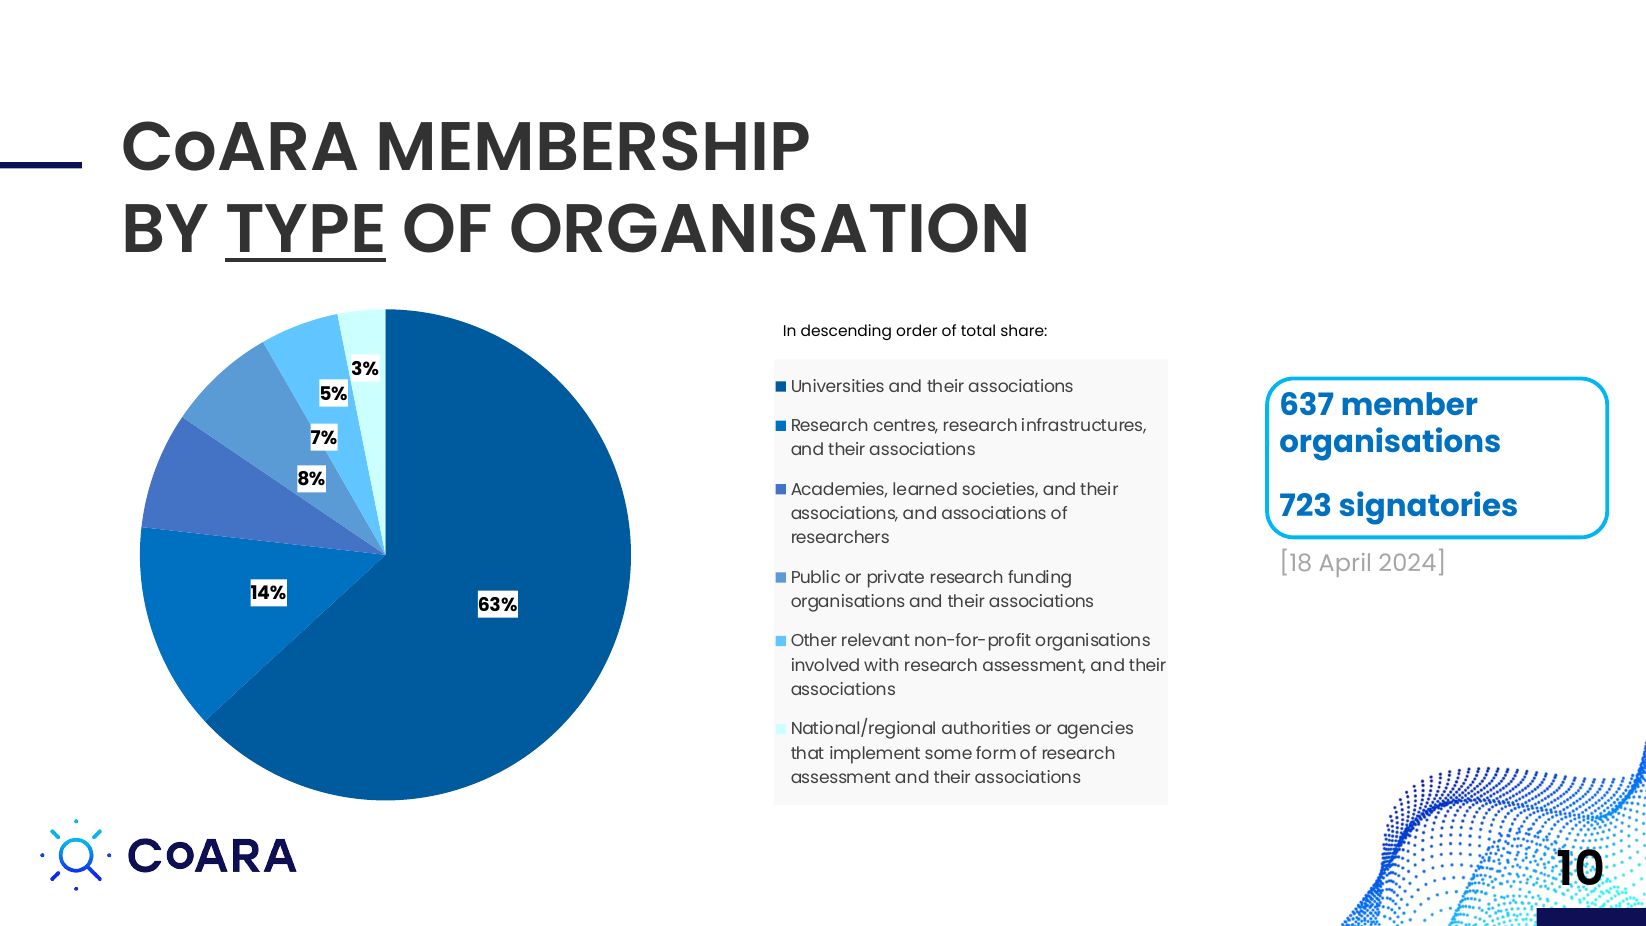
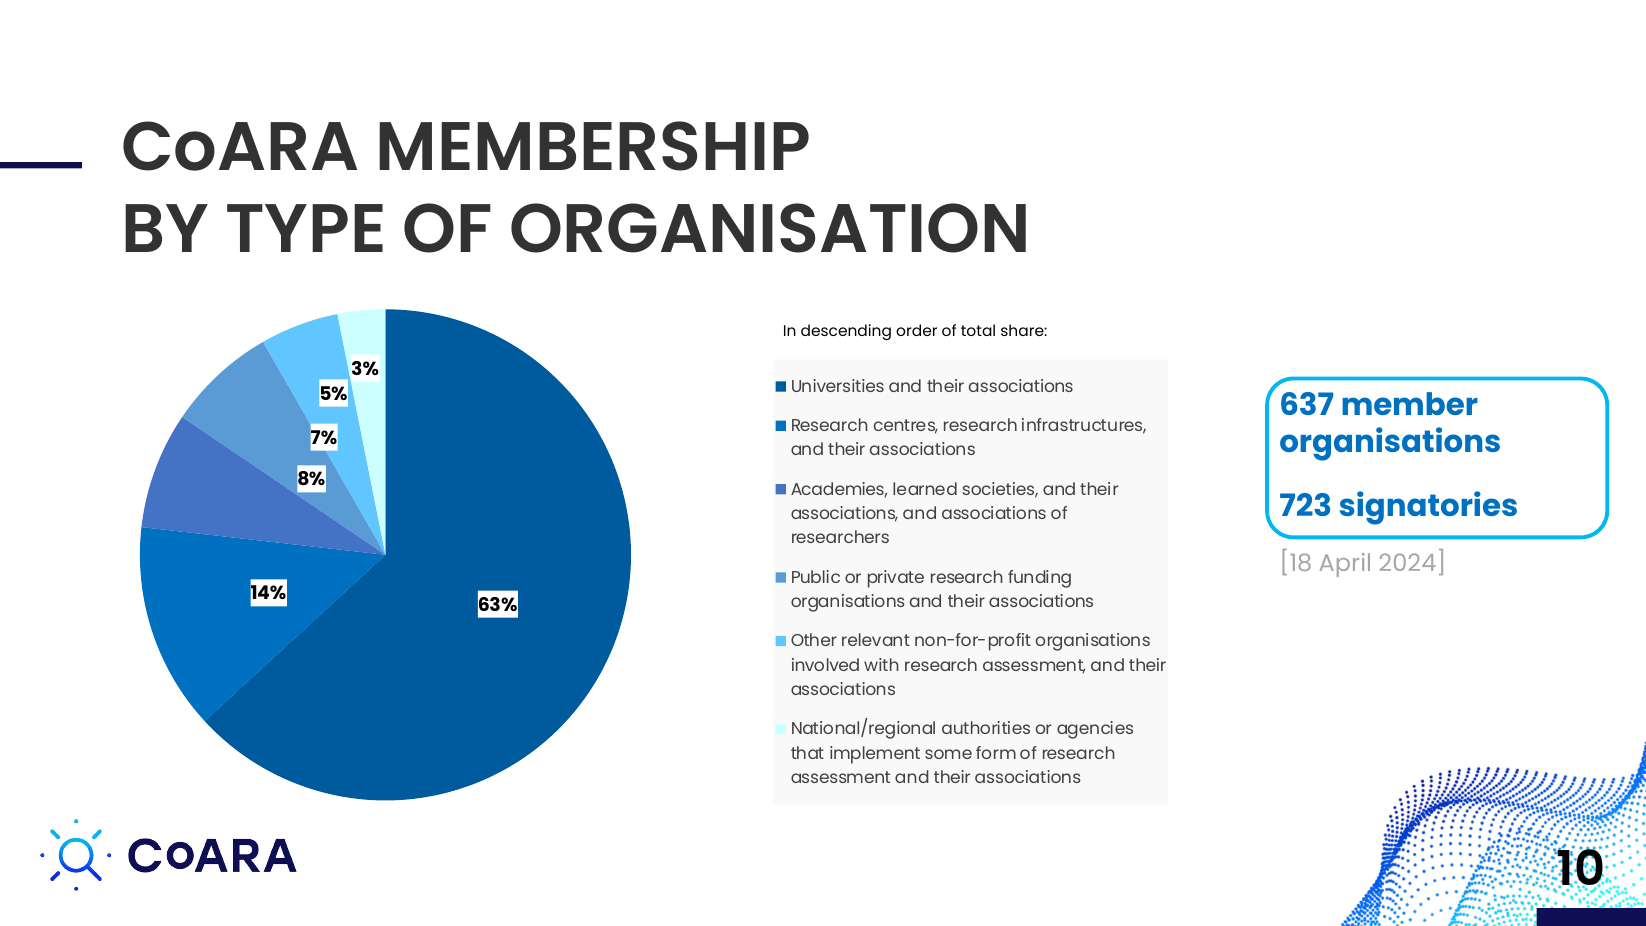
TYPE underline: present -> none (306, 230)
